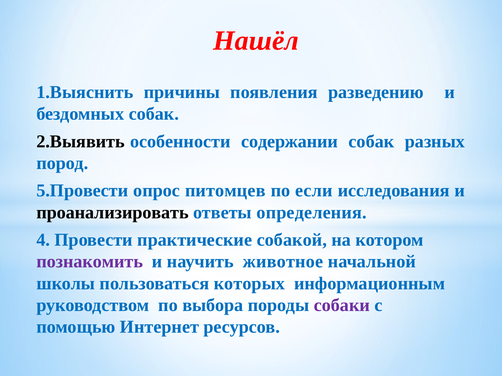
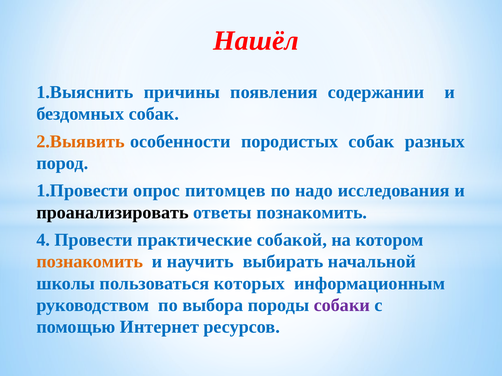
разведению: разведению -> содержании (376, 92)
2.Выявить colour: black -> orange (81, 142)
содержании: содержании -> породистых (290, 142)
5.Провести: 5.Провести -> 1.Провести (82, 191)
если: если -> надо (314, 191)
ответы определения: определения -> познакомить (312, 213)
познакомить colour: purple -> orange (90, 262)
животное: животное -> выбирать (283, 262)
